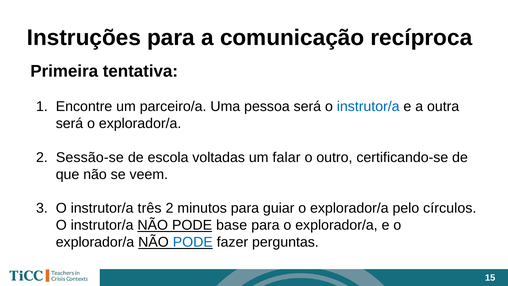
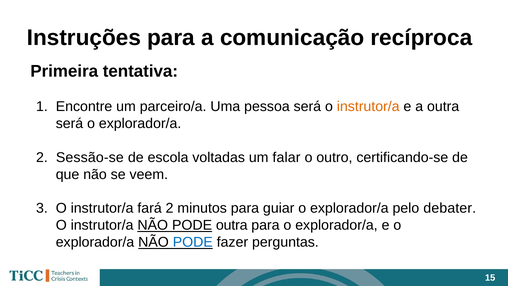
instrutor/a colour: blue -> orange (368, 107)
três: três -> fará (150, 208)
círculos: círculos -> debater (450, 208)
PODE base: base -> outra (232, 225)
